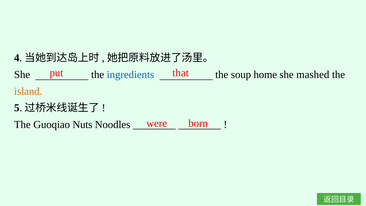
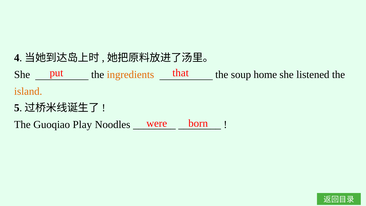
ingredients colour: blue -> orange (130, 75)
mashed: mashed -> listened (313, 75)
Nuts: Nuts -> Play (82, 125)
